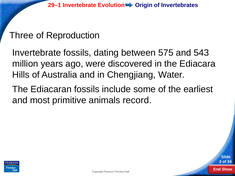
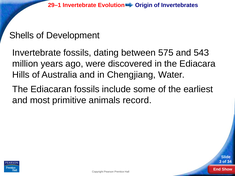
Three: Three -> Shells (22, 35)
Reproduction: Reproduction -> Development (73, 35)
